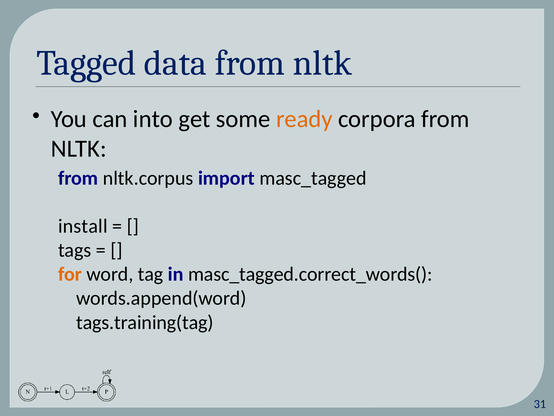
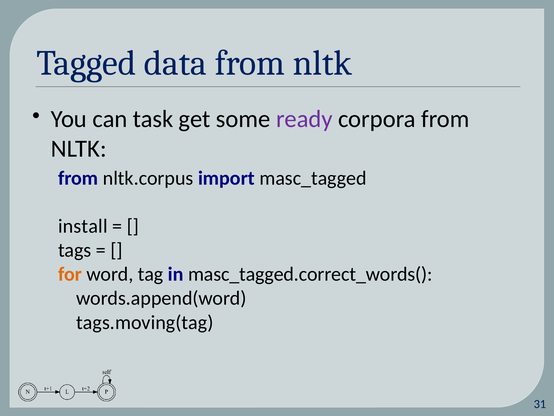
into: into -> task (153, 119)
ready colour: orange -> purple (304, 119)
tags.training(tag: tags.training(tag -> tags.moving(tag (145, 322)
